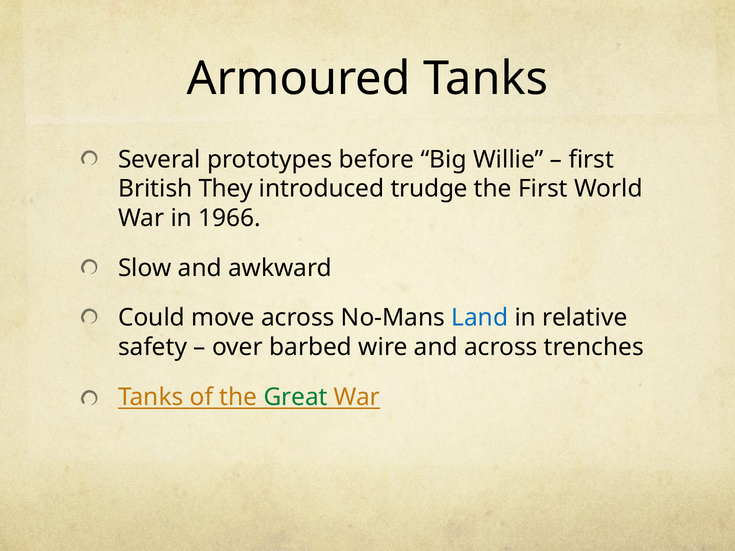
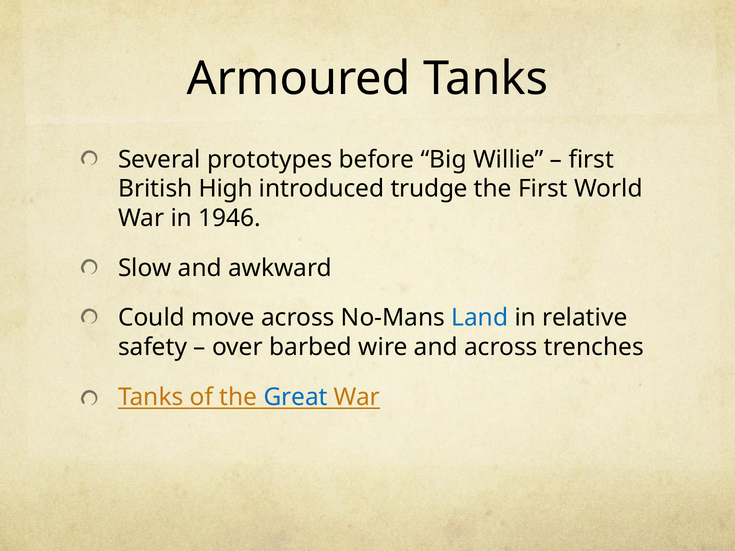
They: They -> High (226, 189)
1966: 1966 -> 1946 (230, 218)
Great colour: green -> blue (296, 397)
